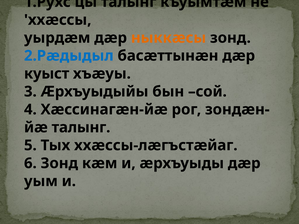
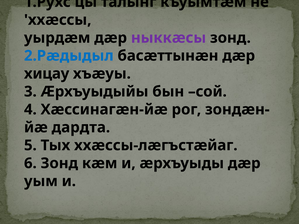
ныккæсы colour: orange -> purple (169, 38)
куыст: куыст -> хицау (47, 74)
талынг: талынг -> дардта (81, 128)
